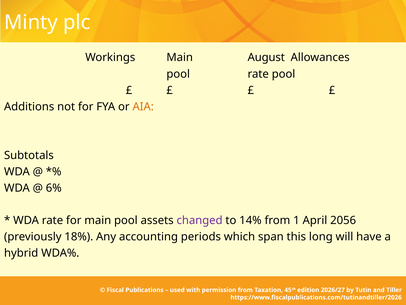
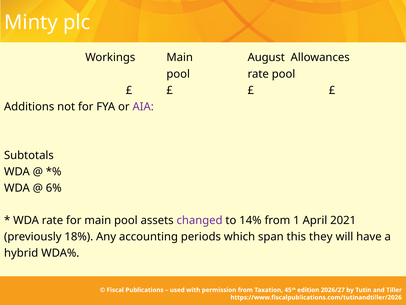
AIA colour: orange -> purple (143, 106)
2056: 2056 -> 2021 (343, 220)
long: long -> they (321, 236)
